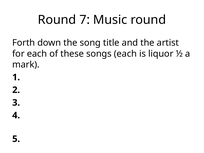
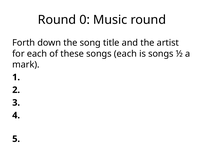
7: 7 -> 0 (85, 20)
is liquor: liquor -> songs (161, 54)
